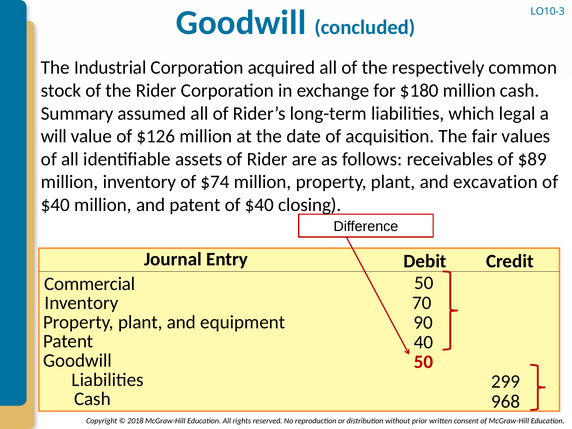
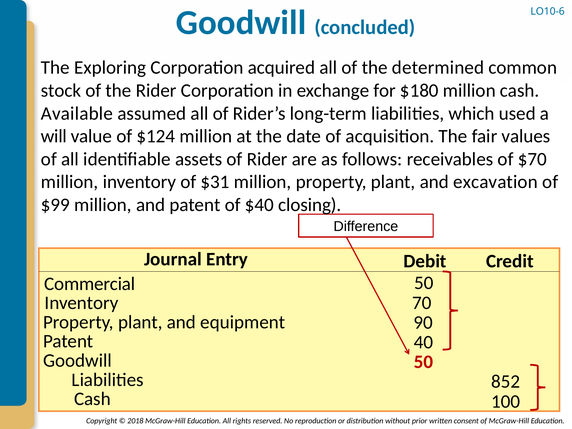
LO10-3: LO10-3 -> LO10-6 (548, 11)
Industrial: Industrial -> Exploring (110, 68)
respectively: respectively -> determined (438, 68)
Summary: Summary -> Available (77, 113)
legal: legal -> used (517, 113)
$126: $126 -> $124 (156, 136)
$89: $89 -> $70 (532, 159)
$74: $74 -> $31 (215, 182)
$40: $40 -> $99 (55, 205)
299: 299 -> 852 (506, 382)
968: 968 -> 100 (506, 401)
